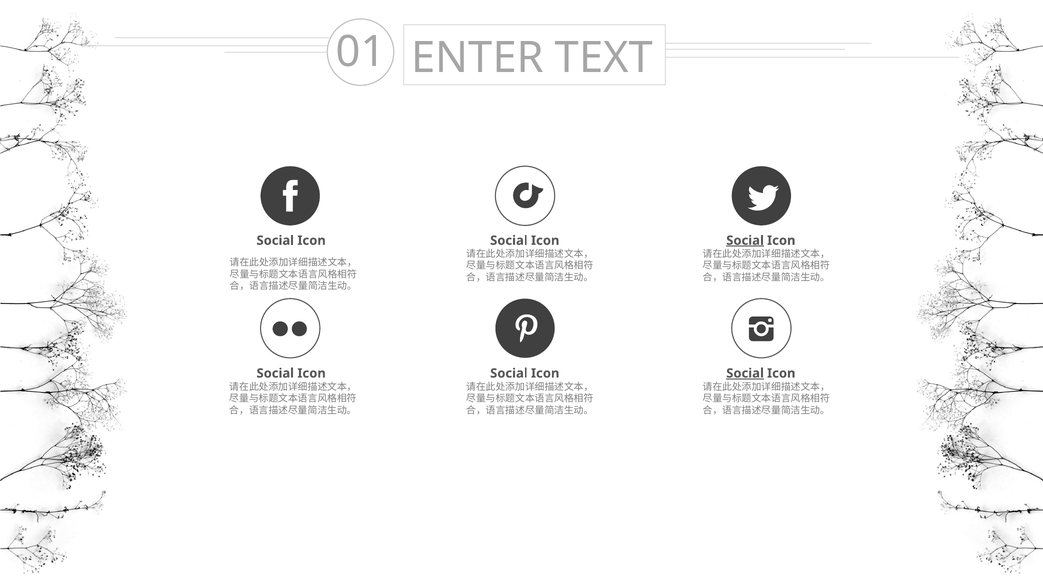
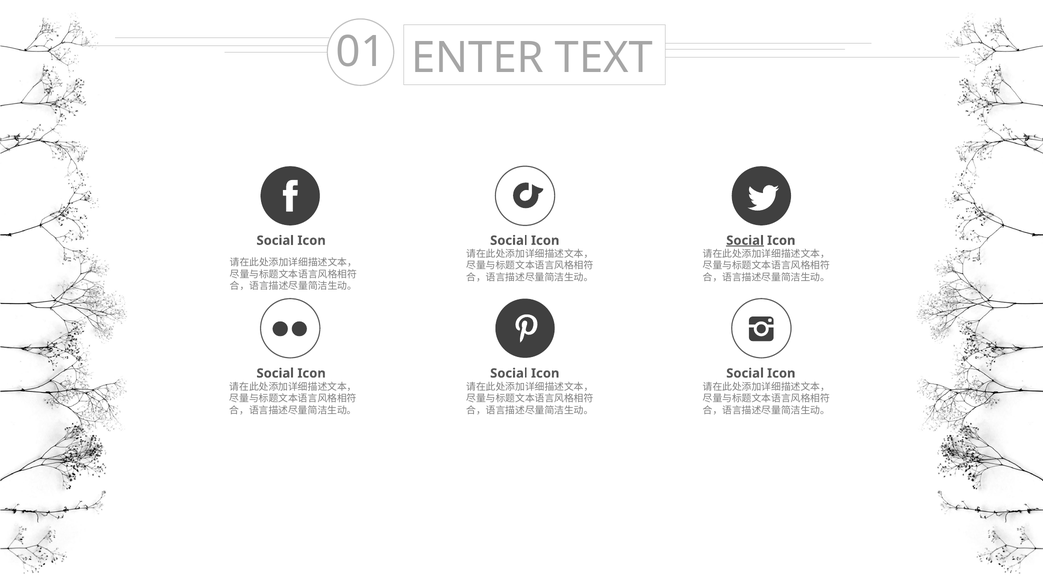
Social underline: present -> none (745, 374)
